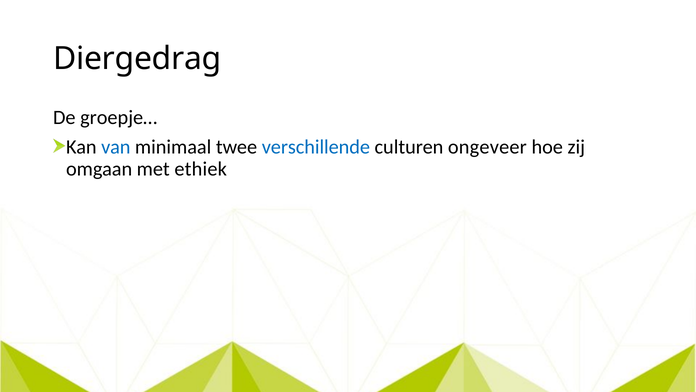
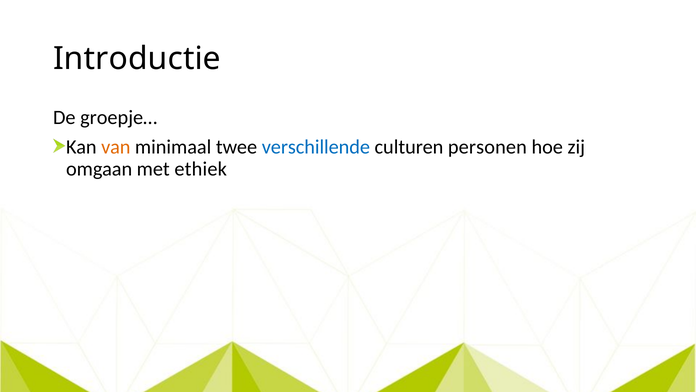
Diergedrag: Diergedrag -> Introductie (137, 58)
van colour: blue -> orange (116, 147)
ongeveer: ongeveer -> personen (487, 147)
